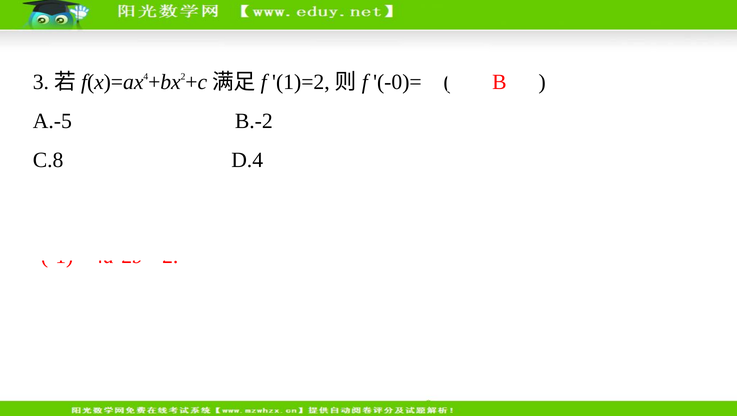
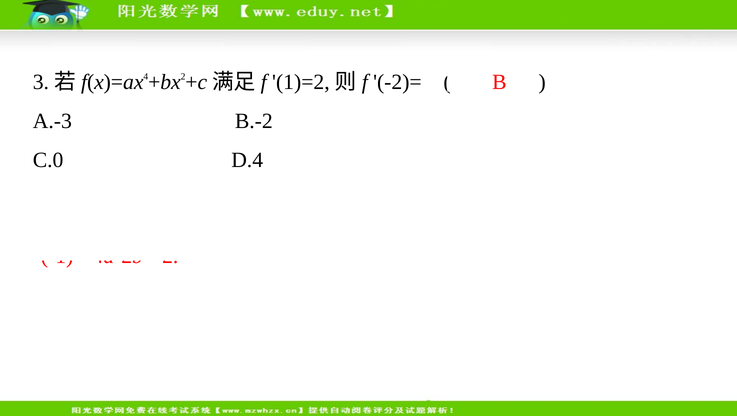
-0)=: -0)= -> -2)= (397, 82)
A.-5: A.-5 -> A.-3 (52, 121)
C.8: C.8 -> C.0 (48, 160)
